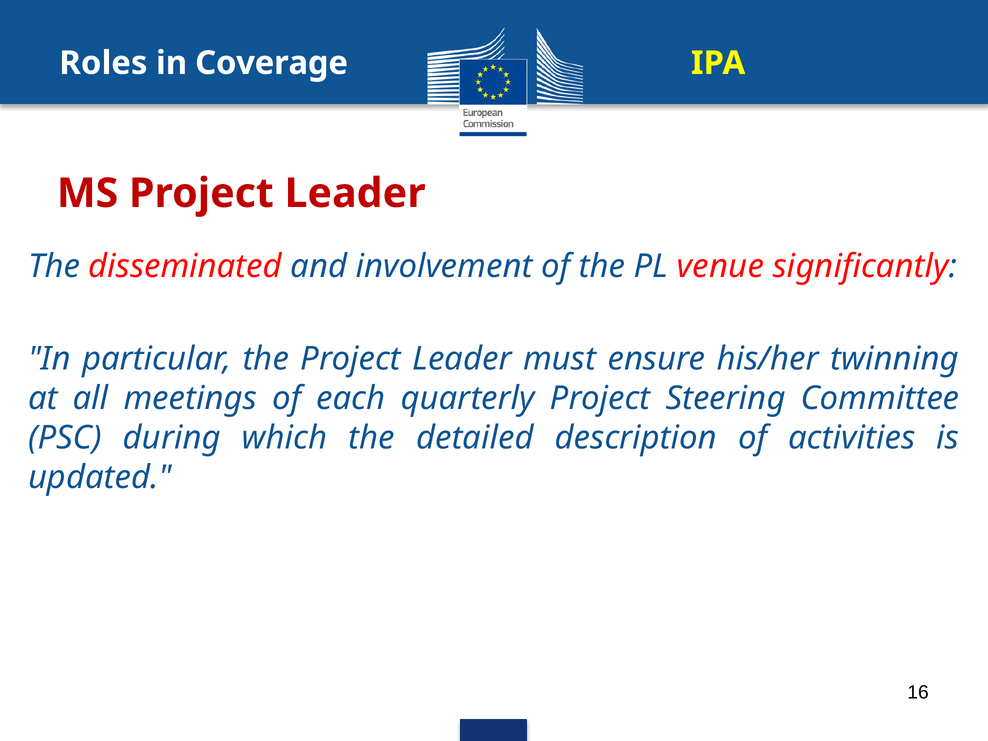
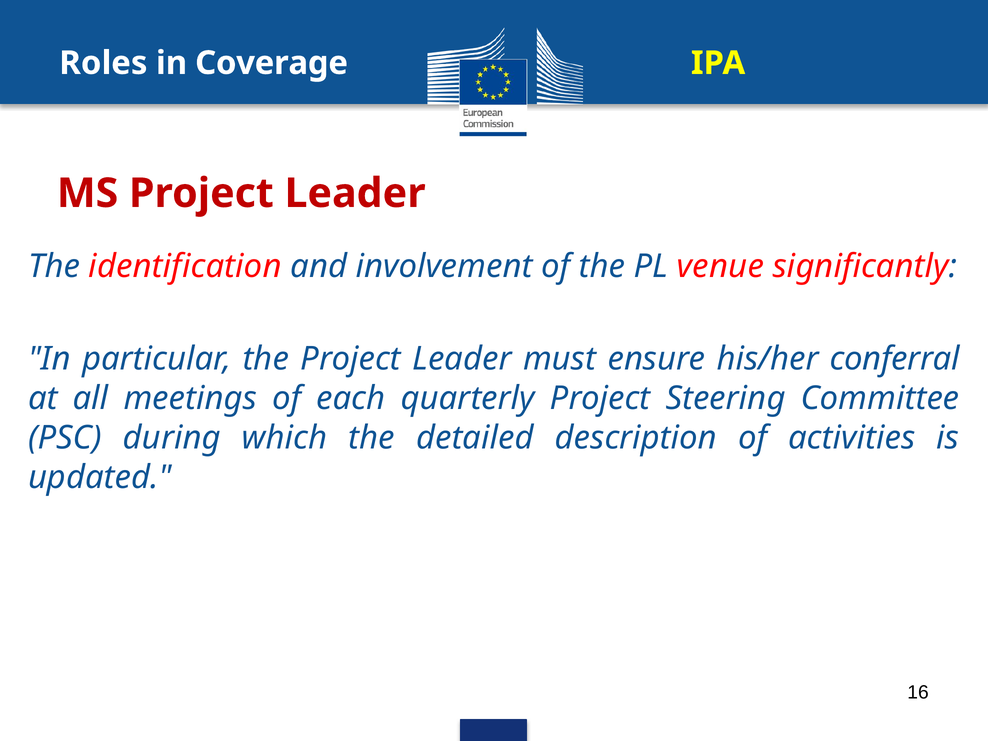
disseminated: disseminated -> identification (185, 267)
twinning: twinning -> conferral (895, 359)
